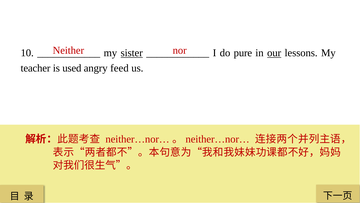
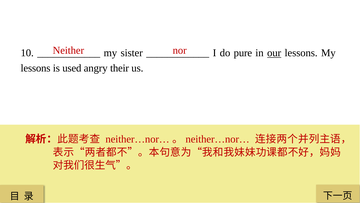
sister underline: present -> none (132, 53)
teacher: teacher -> lessons (36, 68)
feed: feed -> their (120, 68)
